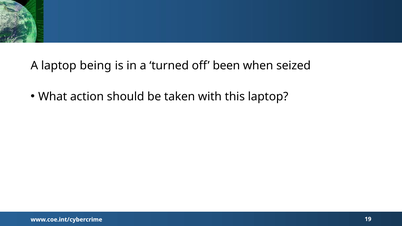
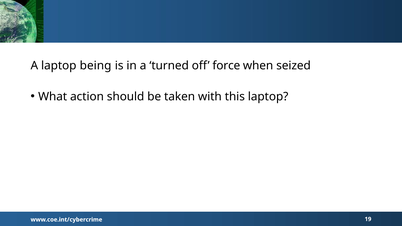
been: been -> force (226, 66)
